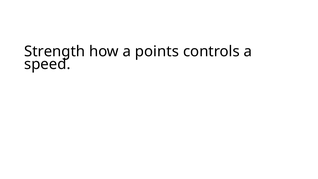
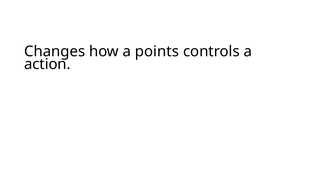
Strength: Strength -> Changes (55, 51)
speed: speed -> action (47, 64)
